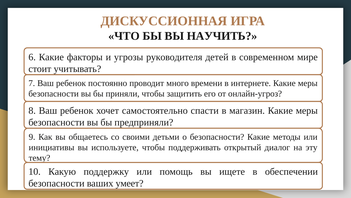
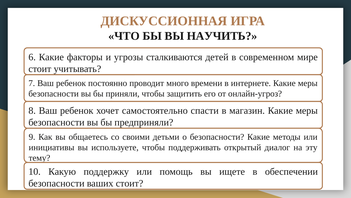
руководителя: руководителя -> сталкиваются (174, 57)
ваших умеет: умеет -> стоит (130, 183)
